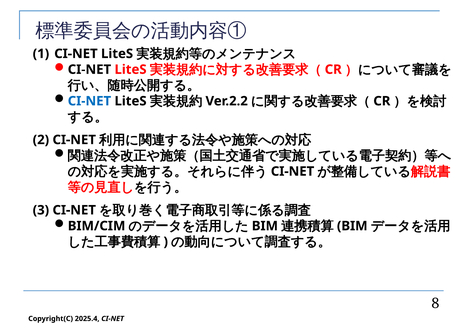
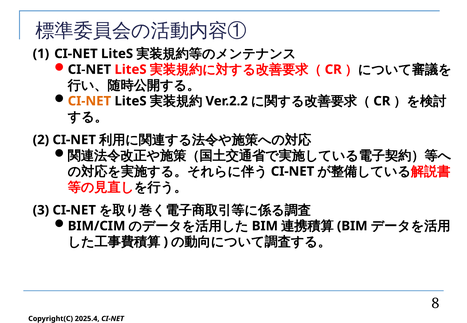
CI-NET colour: blue -> orange (89, 101)
